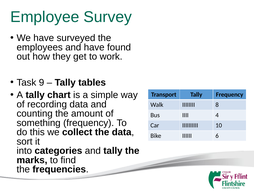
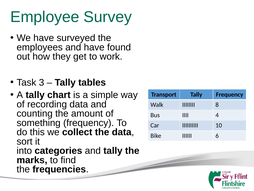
9: 9 -> 3 (42, 82)
